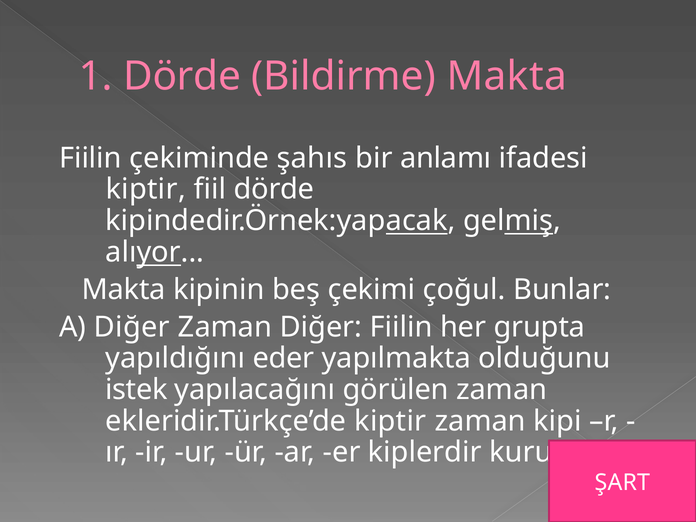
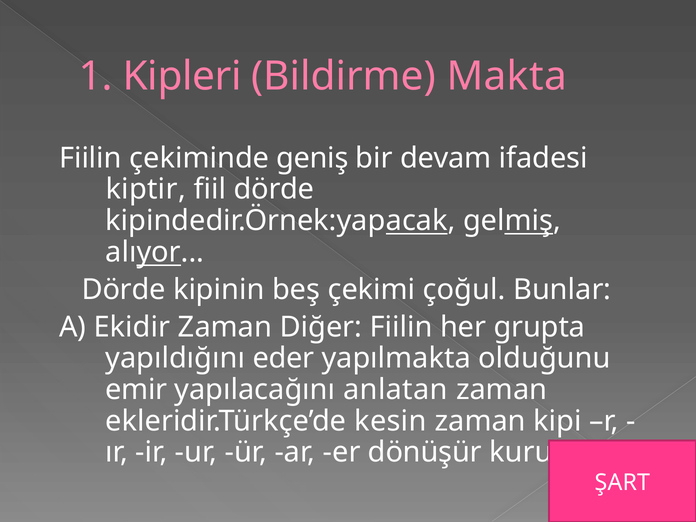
1 Dörde: Dörde -> Kipleri (182, 76)
şahıs: şahıs -> geniş (312, 158)
anlamı: anlamı -> devam (446, 158)
Makta: Makta -> Dörde (124, 290)
A Diğer: Diğer -> Ekidir (132, 327)
istek: istek -> emir (136, 390)
görülen: görülen -> anlatan (396, 390)
ekleridir.Türkçe’de kiptir: kiptir -> kesin (390, 421)
kiplerdir: kiplerdir -> dönüşür (425, 452)
